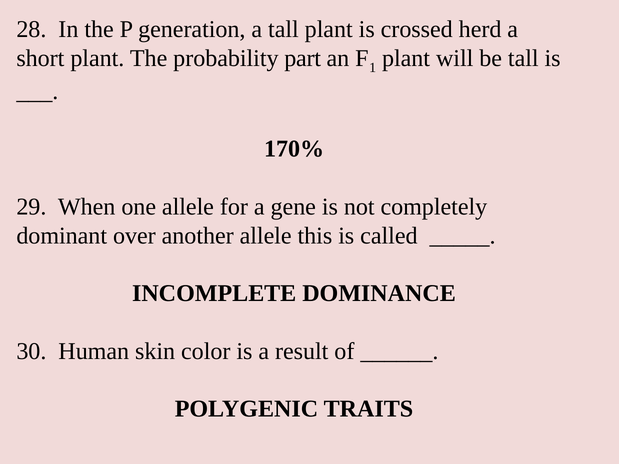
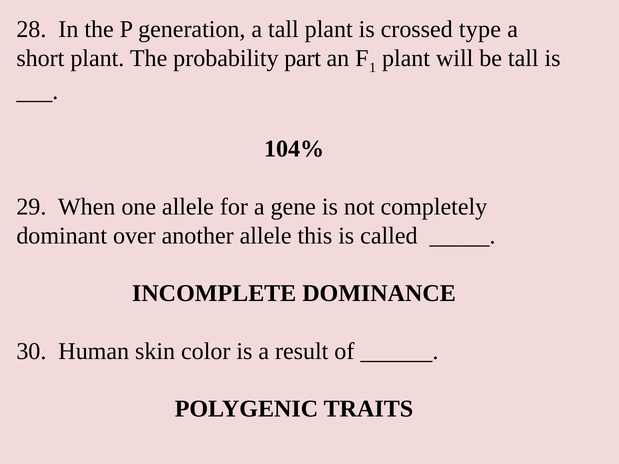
herd: herd -> type (480, 29)
170%: 170% -> 104% (294, 149)
